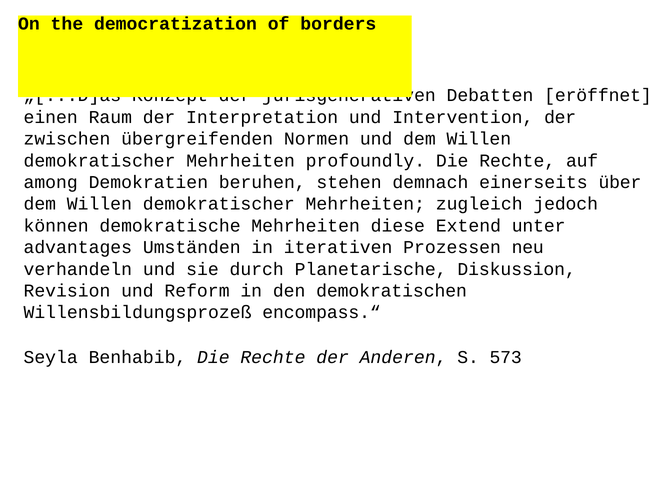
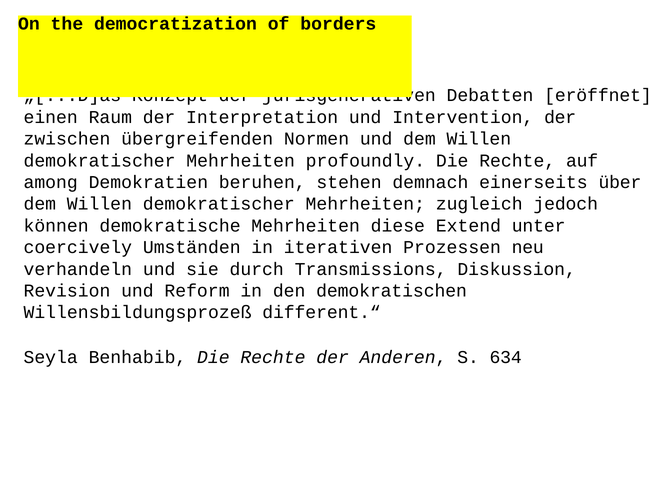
advantages: advantages -> coercively (78, 247)
Planetarische: Planetarische -> Transmissions (371, 269)
encompass.“: encompass.“ -> different.“ (322, 312)
573: 573 -> 634 (506, 357)
